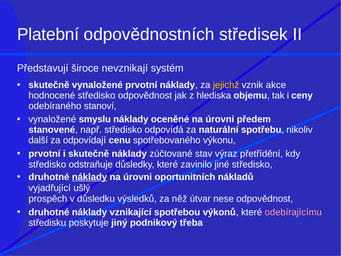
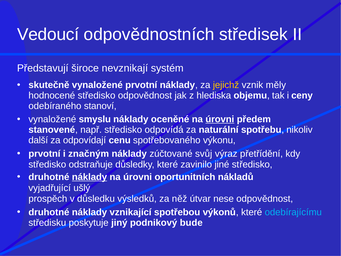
Platební: Platební -> Vedoucí (48, 34)
akce: akce -> měly (276, 85)
úrovni underline: none -> present (220, 119)
i skutečně: skutečně -> značným (89, 154)
stav: stav -> svůj (204, 154)
odebírajícímu colour: pink -> light blue (293, 212)
třeba: třeba -> bude (191, 223)
